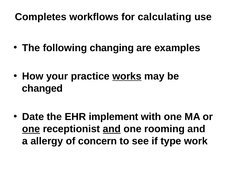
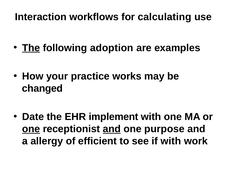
Completes: Completes -> Interaction (41, 17)
The underline: none -> present (31, 48)
changing: changing -> adoption (112, 48)
works underline: present -> none (127, 76)
rooming: rooming -> purpose (164, 128)
concern: concern -> efficient (97, 140)
if type: type -> with (171, 140)
